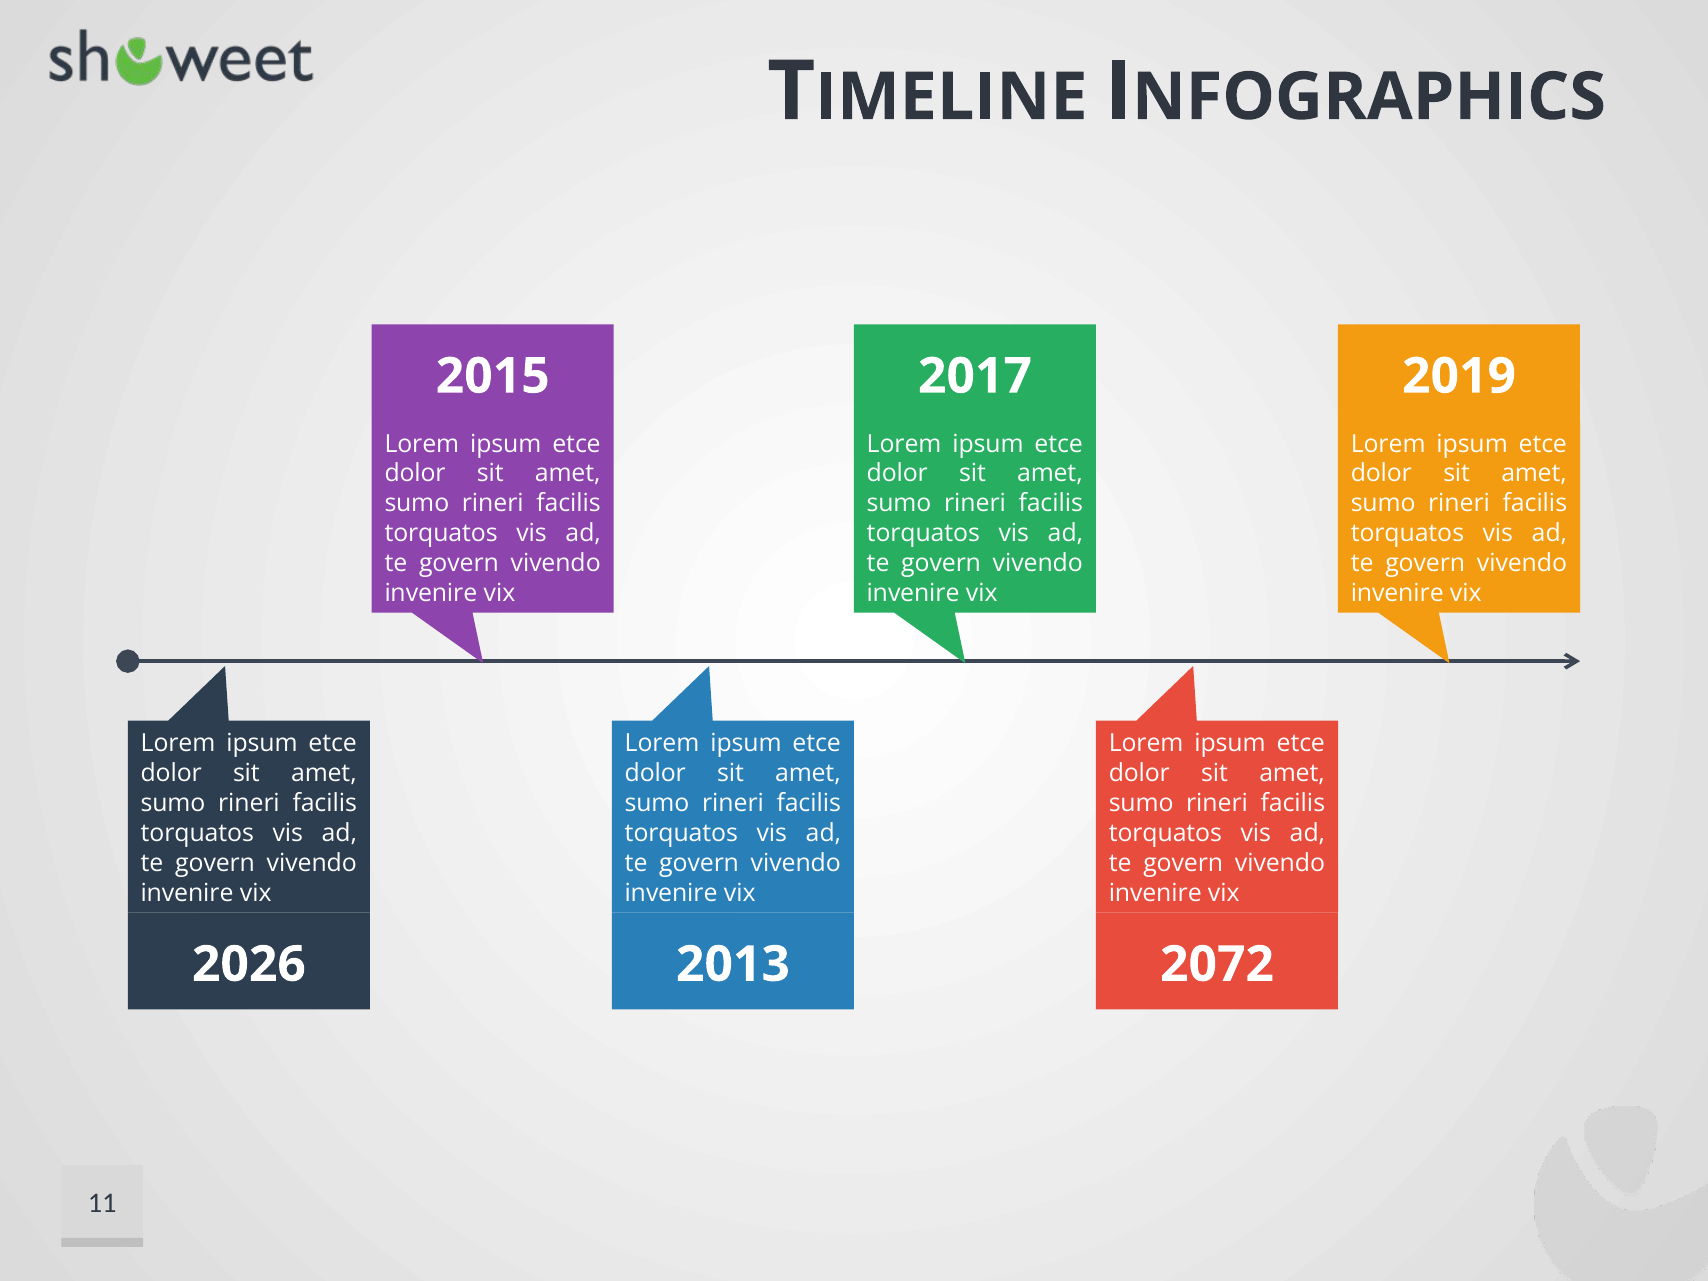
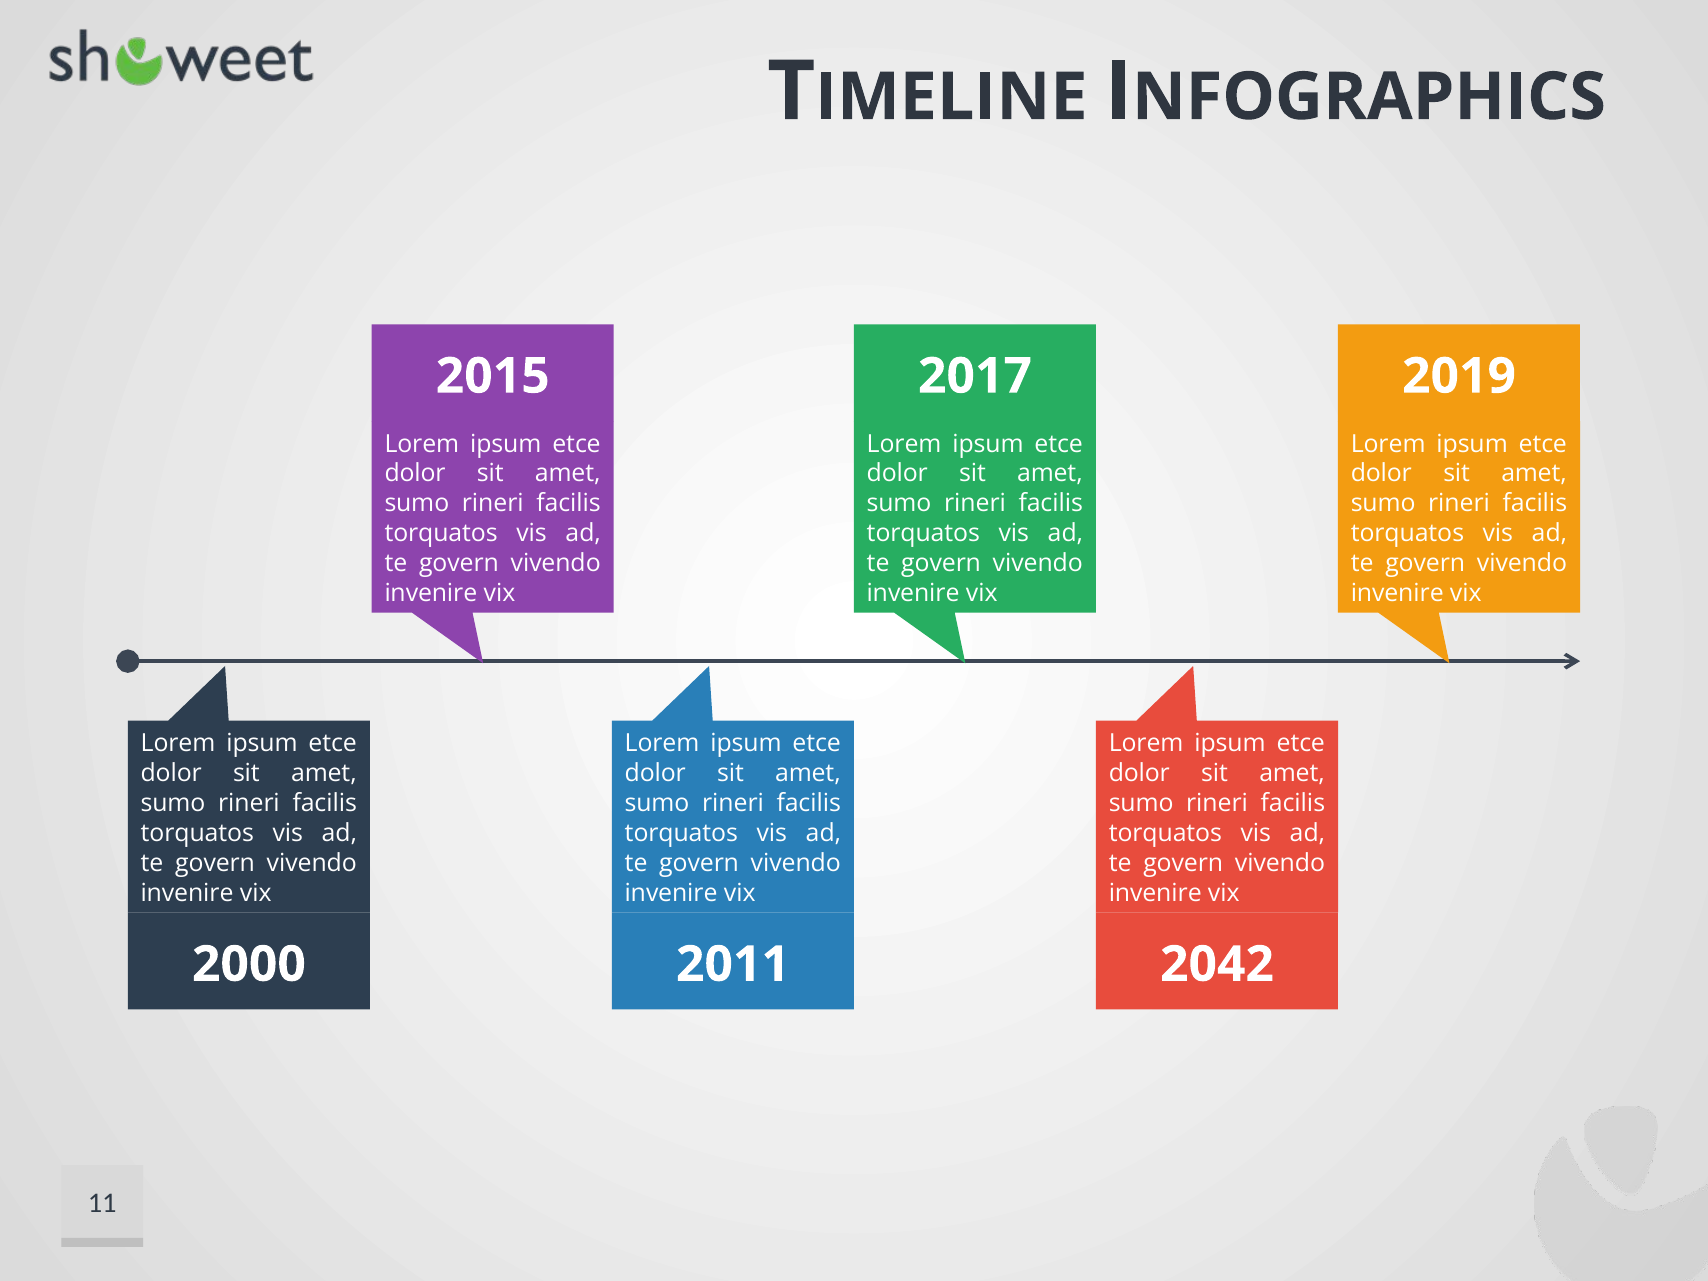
2026: 2026 -> 2000 (249, 964)
2013: 2013 -> 2011 (733, 964)
2072: 2072 -> 2042 (1217, 964)
